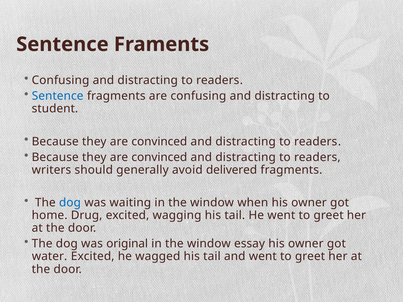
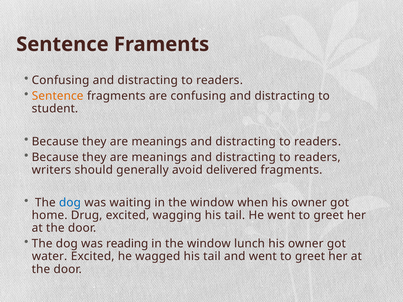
Sentence colour: blue -> orange (58, 96)
convinced: convinced -> meanings (159, 142)
convinced: convinced -> meanings (159, 157)
original: original -> reading (127, 244)
essay: essay -> lunch (250, 244)
